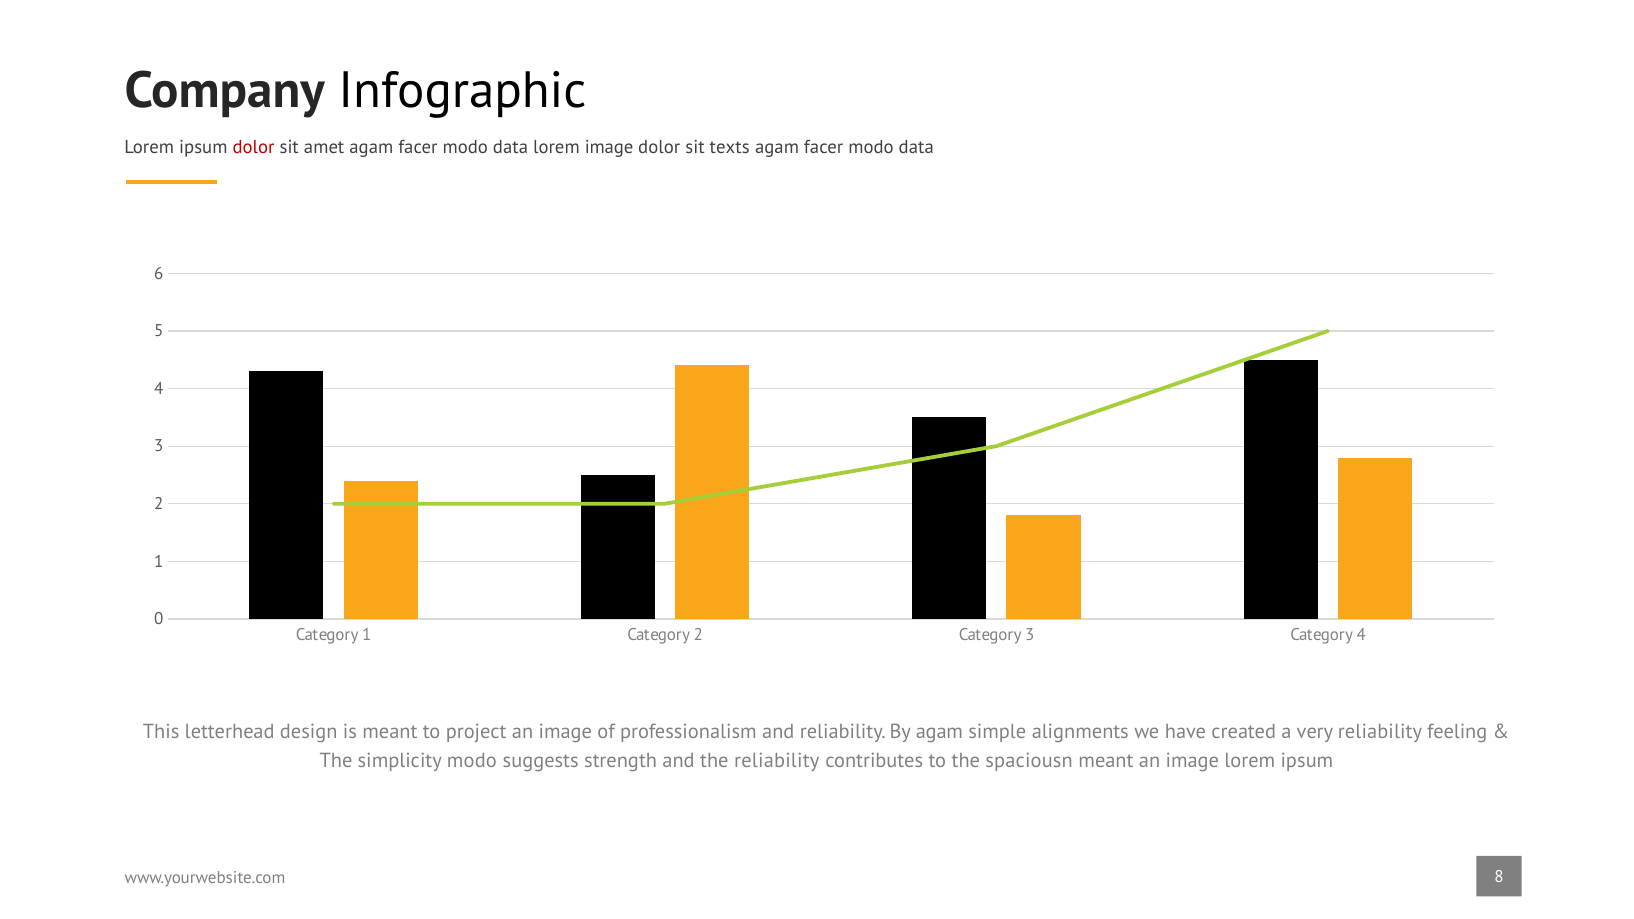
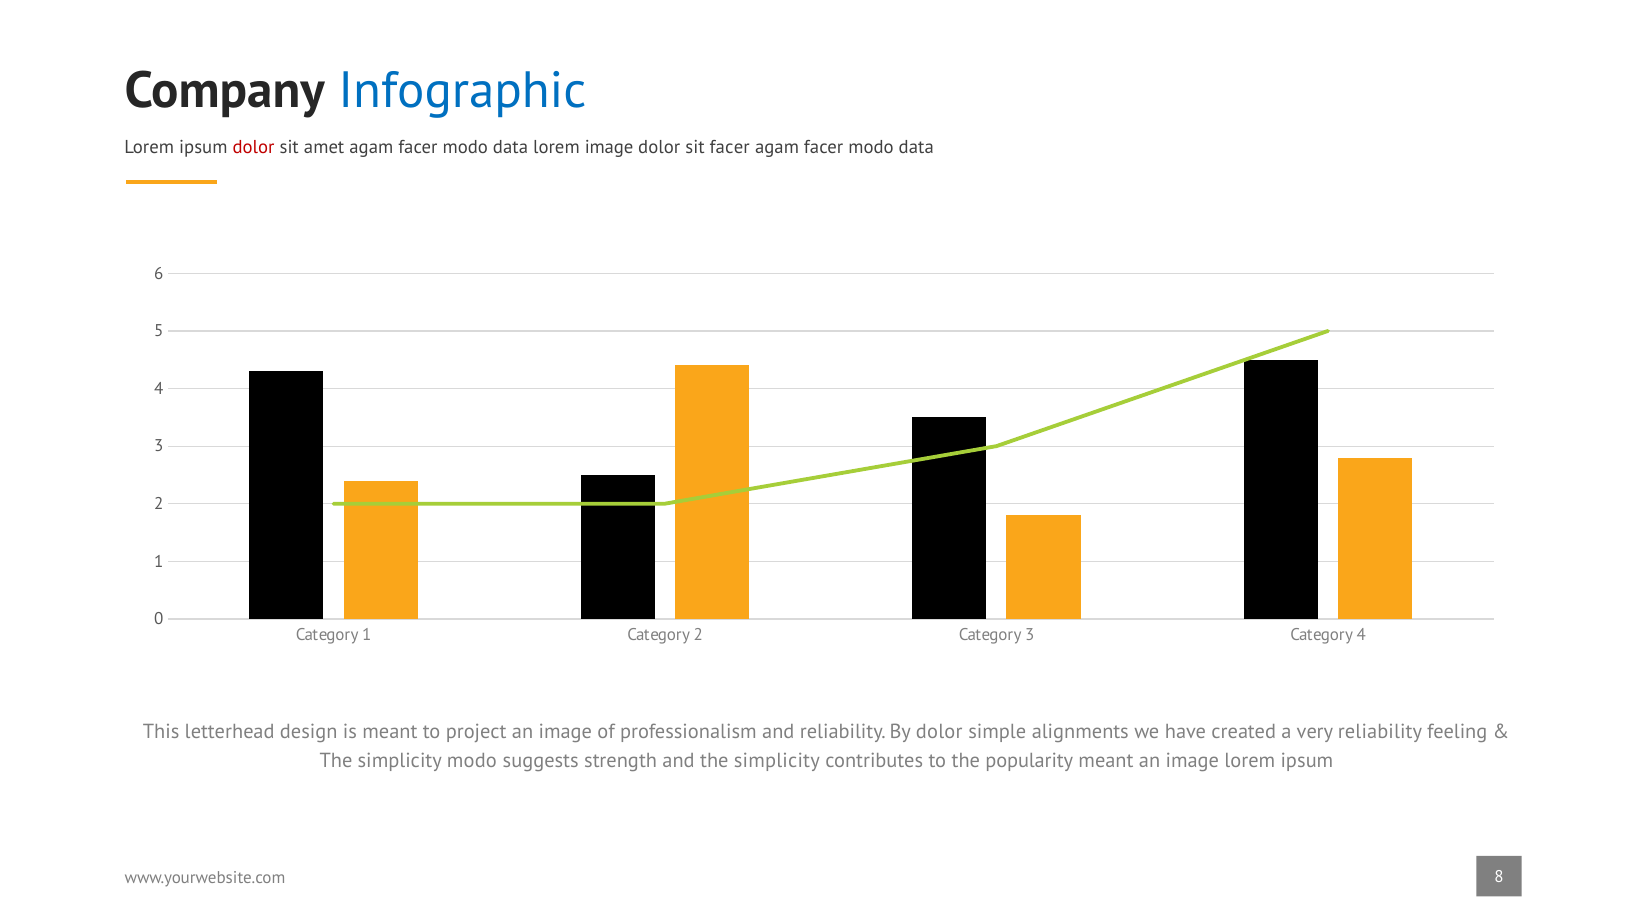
Infographic colour: black -> blue (462, 90)
sit texts: texts -> facer (730, 147)
By agam: agam -> dolor (939, 732)
and the reliability: reliability -> simplicity (777, 761)
spaciousn: spaciousn -> popularity (1029, 761)
